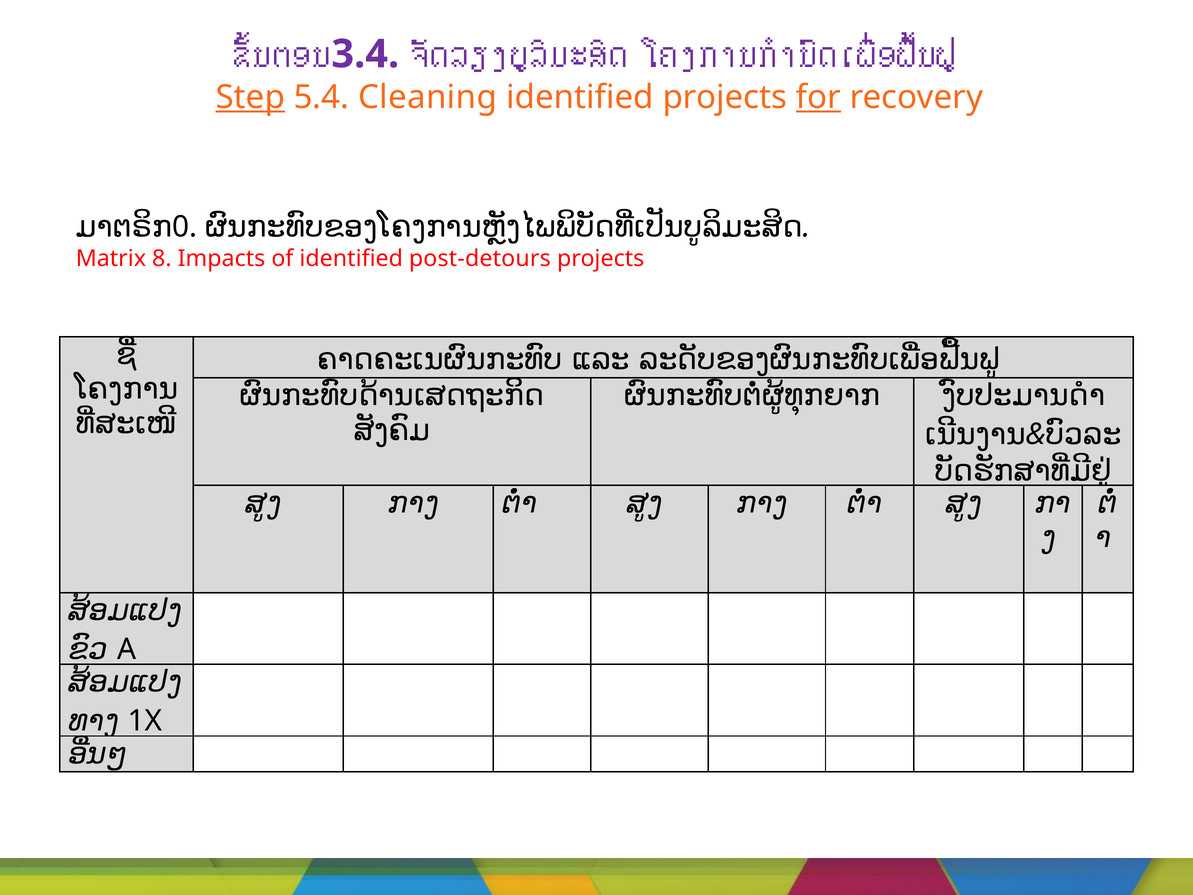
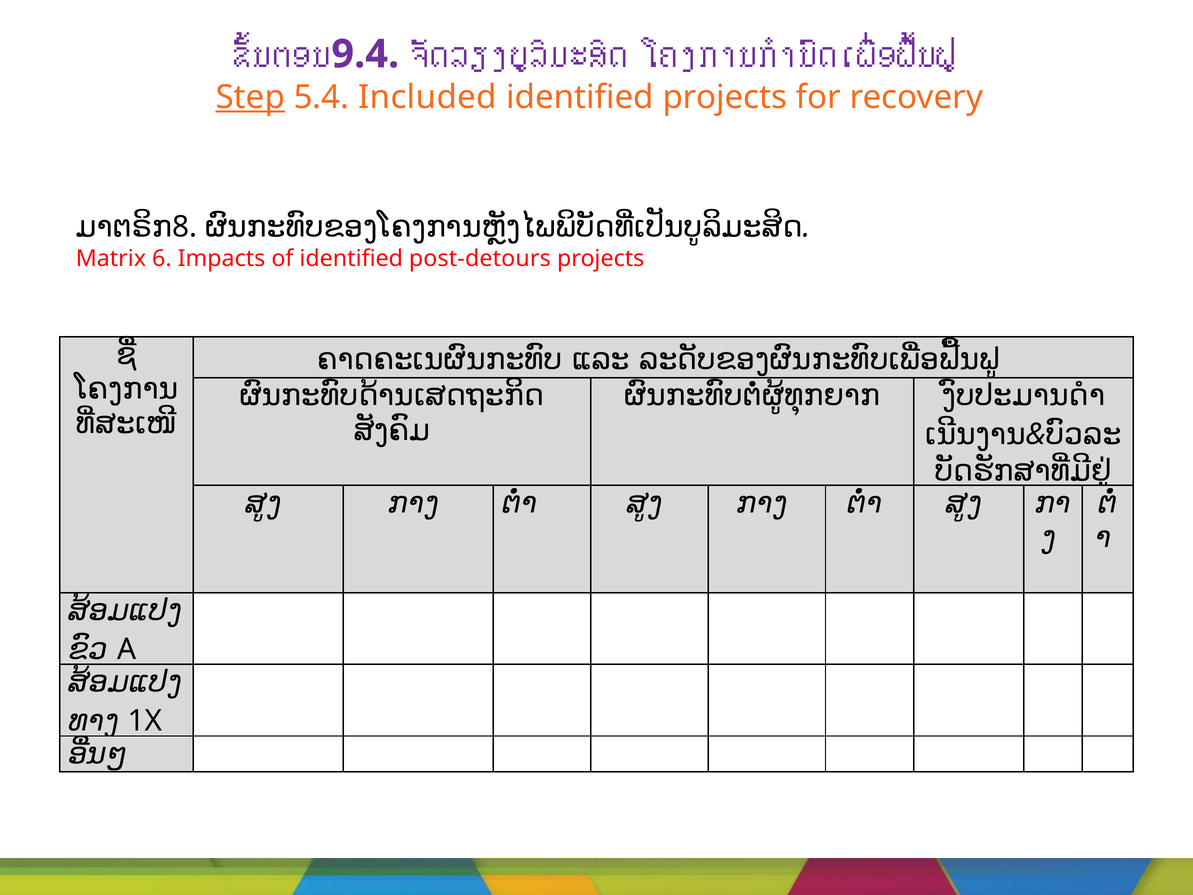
3.4: 3.4 -> 9.4 (365, 54)
Cleaning: Cleaning -> Included (428, 97)
for underline: present -> none (818, 97)
0: 0 -> 8 (185, 227)
8: 8 -> 6 (162, 258)
